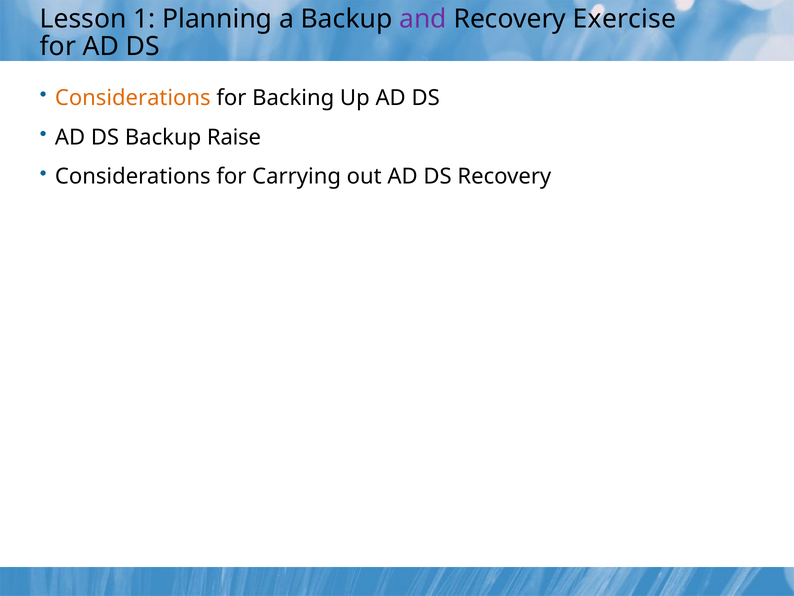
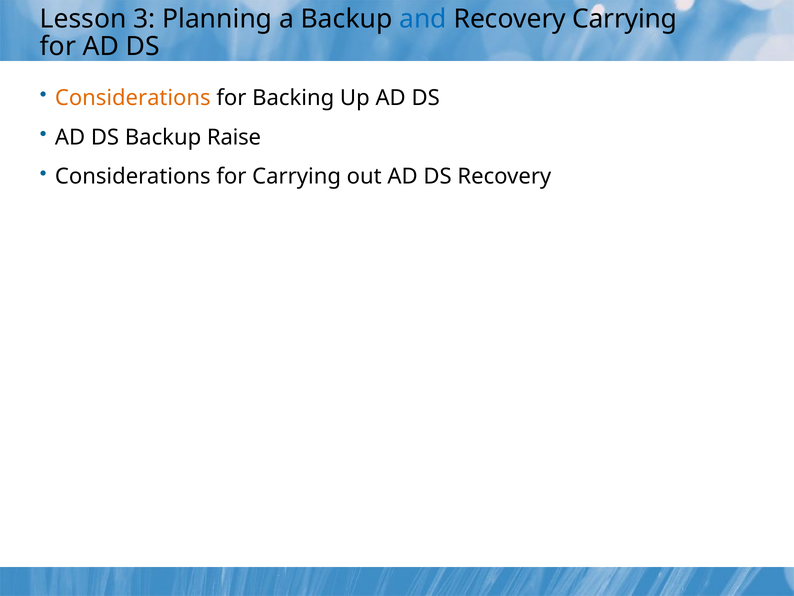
1: 1 -> 3 (144, 19)
and colour: purple -> blue (423, 19)
Recovery Exercise: Exercise -> Carrying (625, 19)
